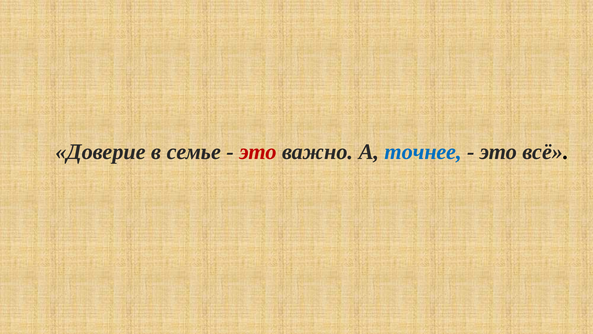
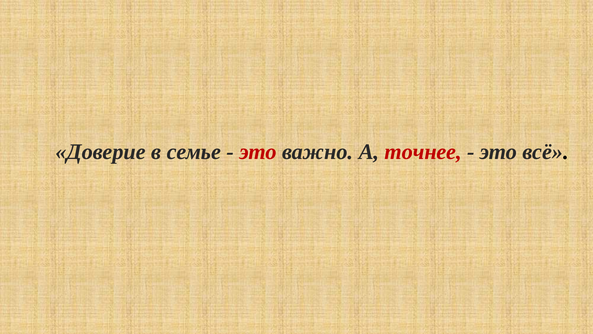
точнее colour: blue -> red (423, 151)
